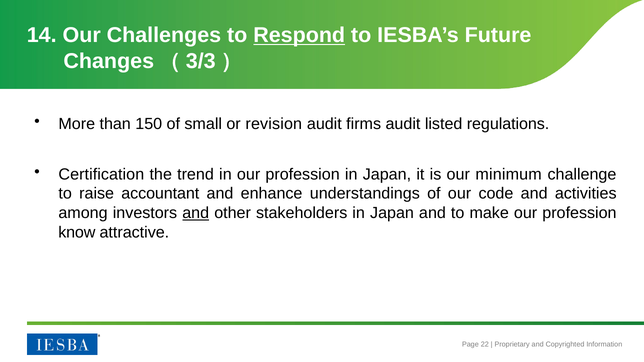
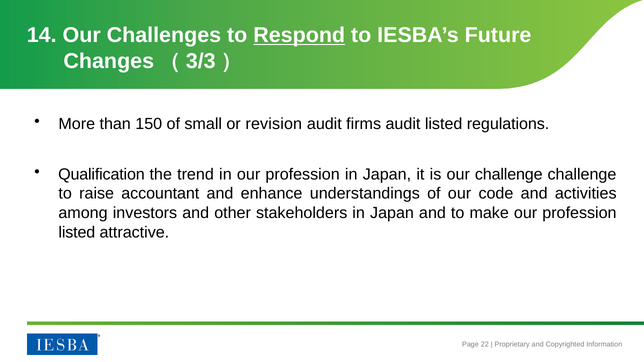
Certification: Certification -> Qualification (101, 174)
our minimum: minimum -> challenge (509, 174)
and underline: present -> none (196, 213)
know: know -> listed (77, 232)
